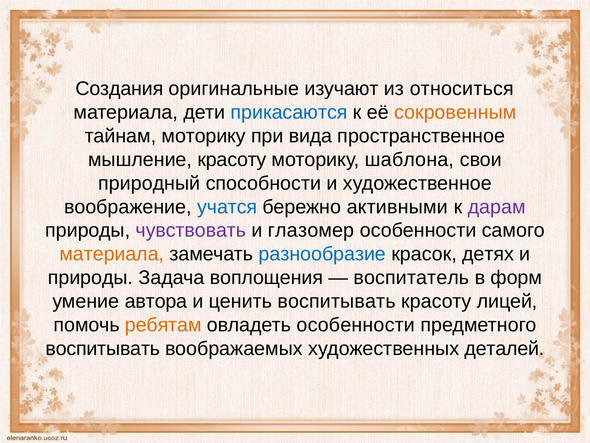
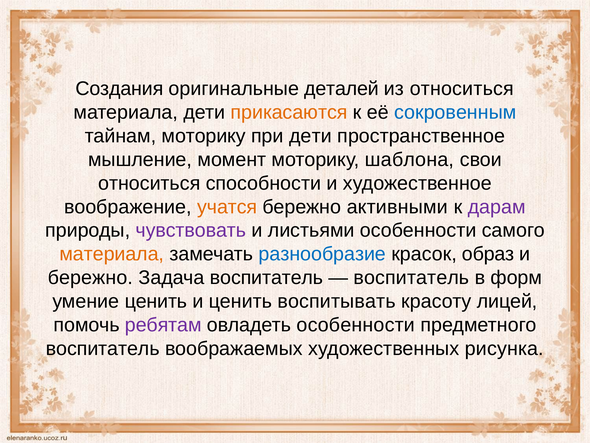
изучают: изучают -> деталей (342, 89)
прикасаются colour: blue -> orange (289, 112)
сокровенным colour: orange -> blue (455, 112)
при вида: вида -> дети (310, 136)
мышление красоту: красоту -> момент (232, 159)
природный: природный -> относиться (149, 183)
учатся colour: blue -> orange (227, 207)
глазомер: глазомер -> листьями (311, 230)
детях: детях -> образ (488, 254)
природы: природы -> бережно (90, 277)
Задача воплощения: воплощения -> воспитатель (267, 277)
умение автора: автора -> ценить (156, 301)
ребятам colour: orange -> purple (163, 325)
воспитывать: воспитывать -> воспитатель (103, 348)
деталей: деталей -> рисунка (504, 348)
